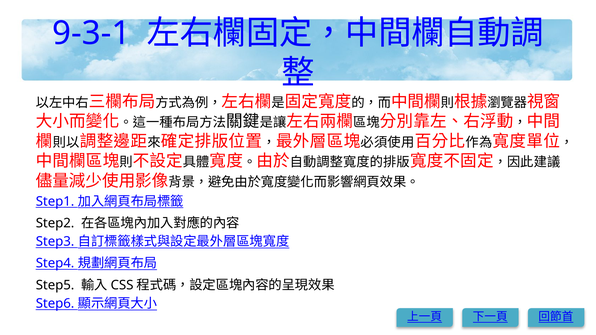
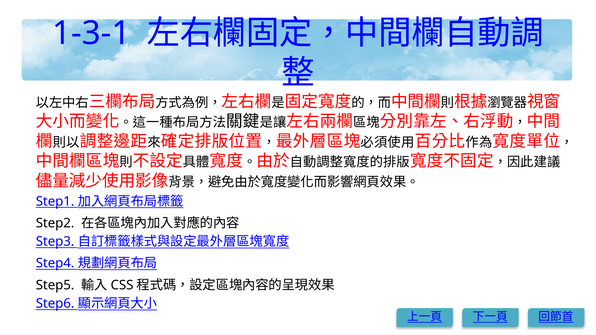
9-3-1: 9-3-1 -> 1-3-1 (91, 33)
